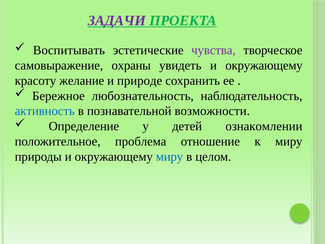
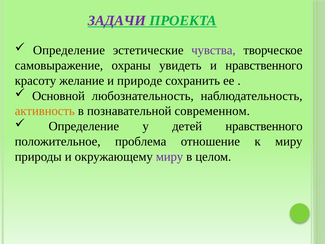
Воспитывать: Воспитывать -> Определение (69, 50)
увидеть и окружающему: окружающему -> нравственного (264, 65)
Бережное: Бережное -> Основной (58, 96)
активность colour: blue -> orange (45, 111)
возможности: возможности -> современном (212, 111)
детей ознакомлении: ознакомлении -> нравственного (264, 126)
миру colour: blue -> purple (170, 156)
